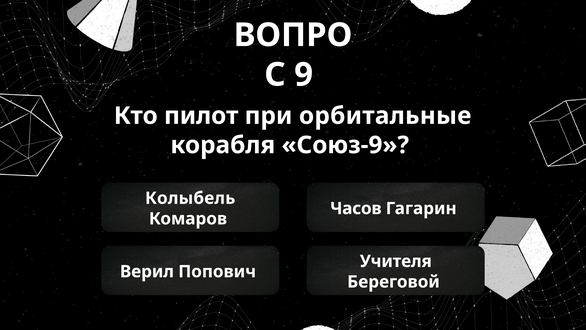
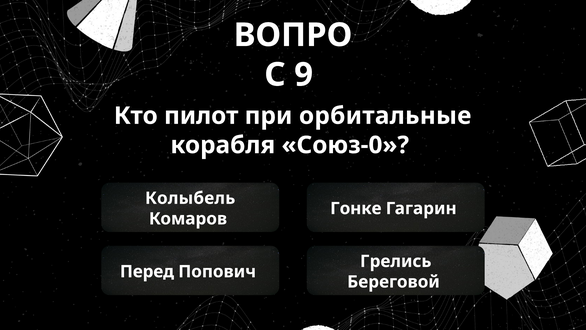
Союз-9: Союз-9 -> Союз-0 (345, 145)
Часов: Часов -> Гонке (356, 208)
Учителя: Учителя -> Грелись (396, 261)
Верил: Верил -> Перед (147, 271)
